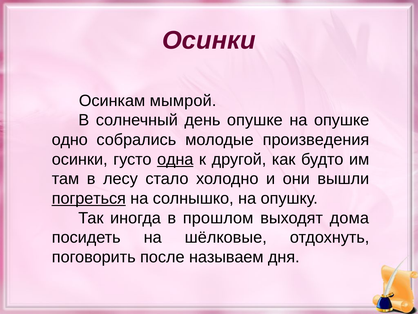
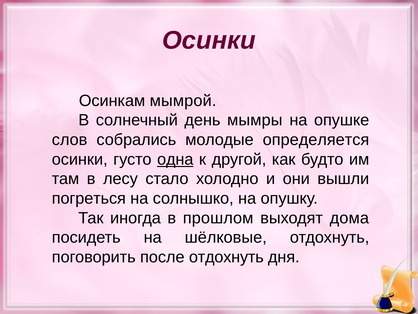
день опушке: опушке -> мымры (255, 120)
одно: одно -> слов (70, 140)
произведения: произведения -> определяется (316, 140)
погреться underline: present -> none (89, 198)
после называем: называем -> отдохнуть (226, 257)
